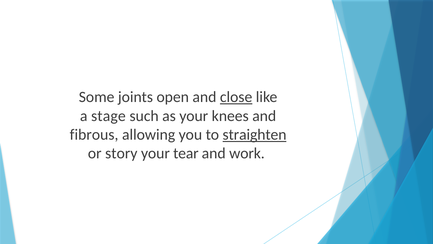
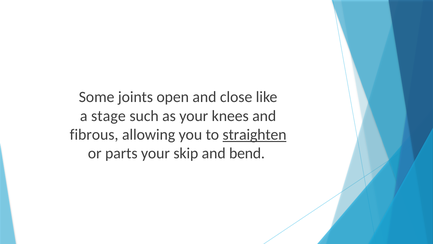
close underline: present -> none (236, 97)
story: story -> parts (121, 153)
tear: tear -> skip (186, 153)
work: work -> bend (247, 153)
